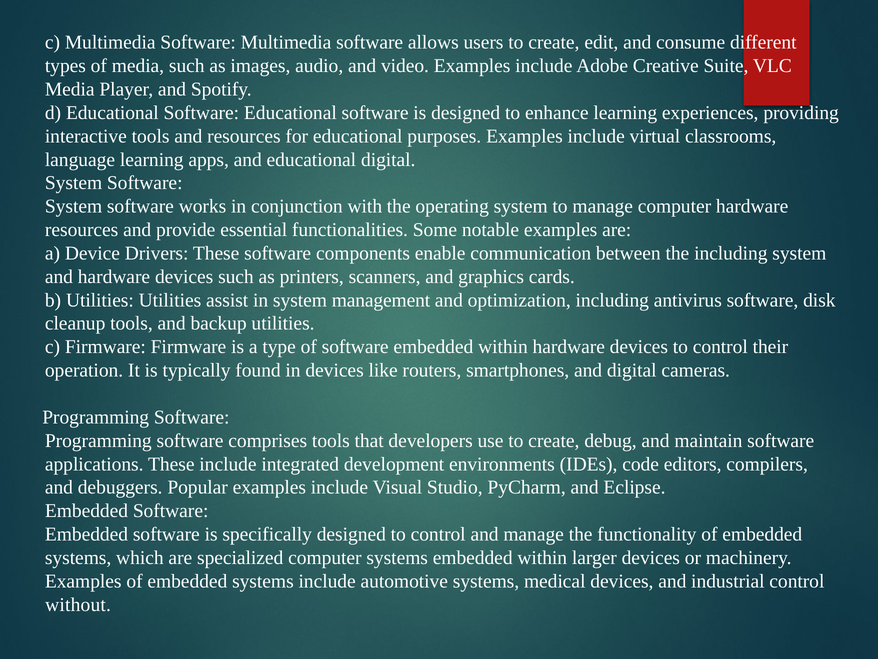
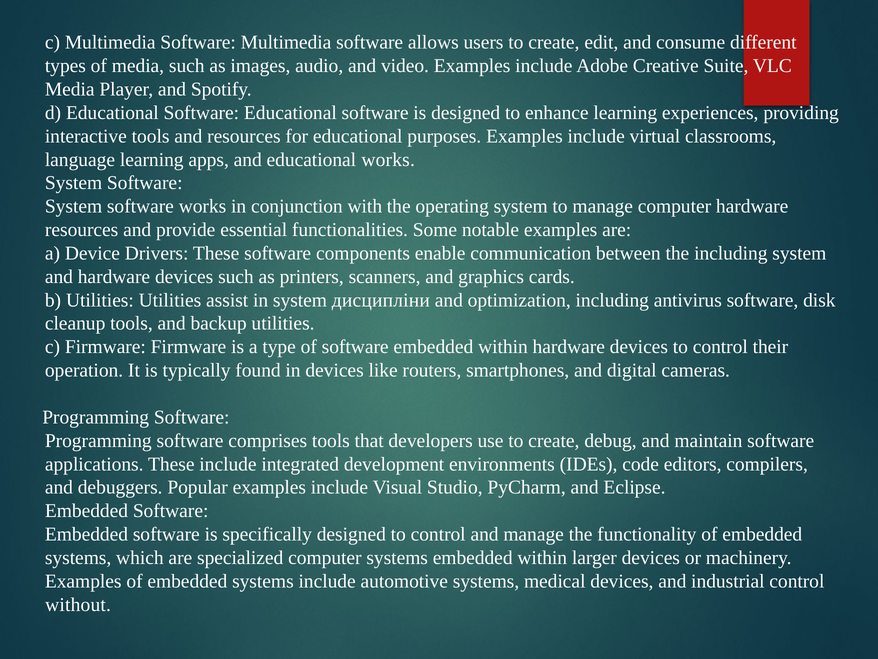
educational digital: digital -> works (388, 159)
management: management -> дисципліни (381, 300)
